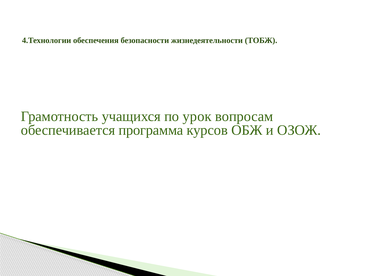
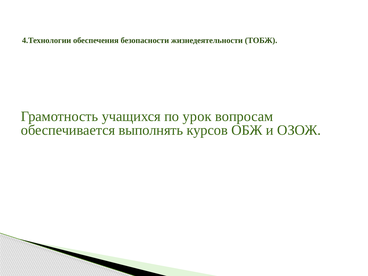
программа: программа -> выполнять (151, 130)
